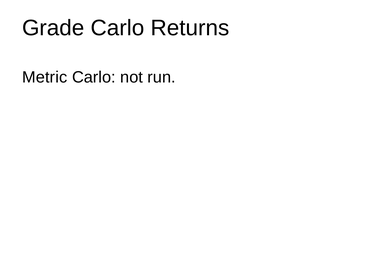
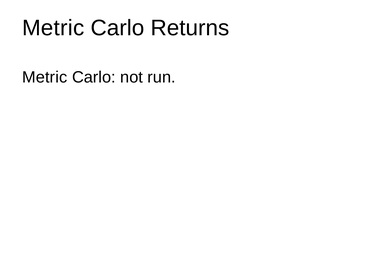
Grade: Grade -> Metric (53, 28)
